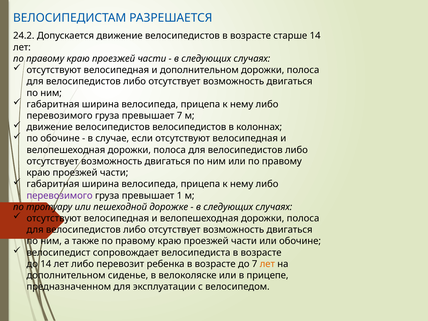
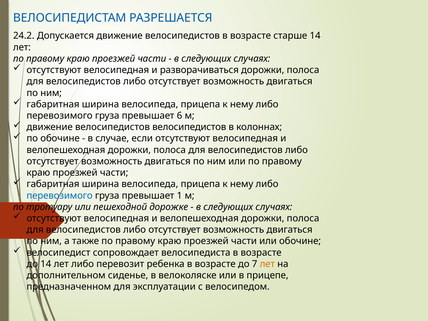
и дополнительном: дополнительном -> разворачиваться (199, 70)
превышает 7: 7 -> 6 (180, 116)
перевозимого colour: purple -> blue (60, 196)
